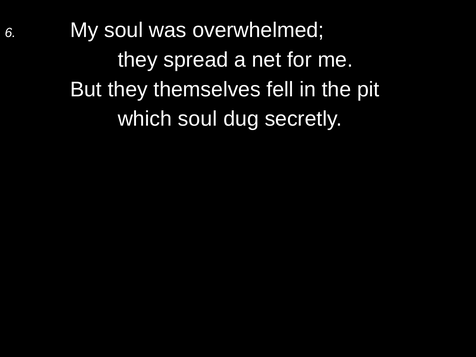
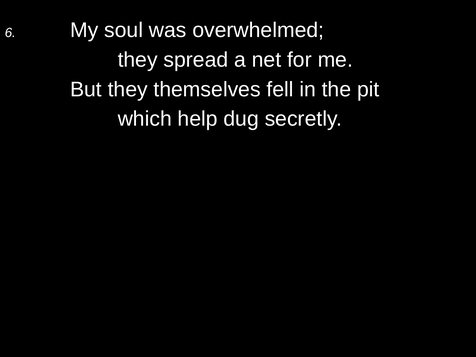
which soul: soul -> help (198, 119)
